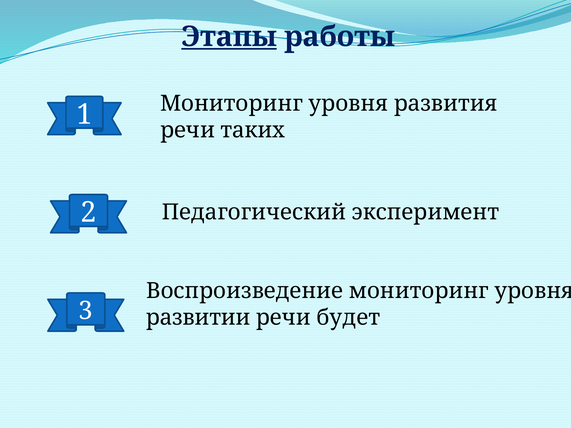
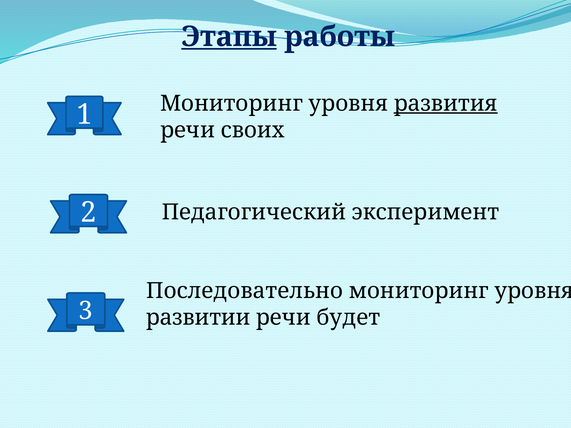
развития underline: none -> present (446, 103)
таких: таких -> своих (253, 130)
Воспроизведение: Воспроизведение -> Последовательно (245, 291)
